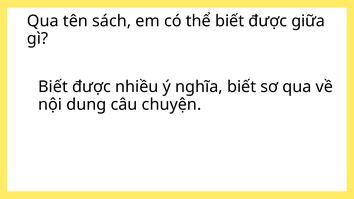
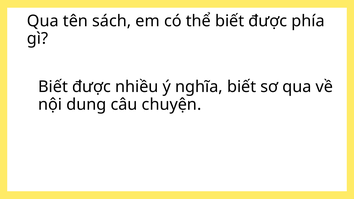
giữa: giữa -> phía (308, 21)
